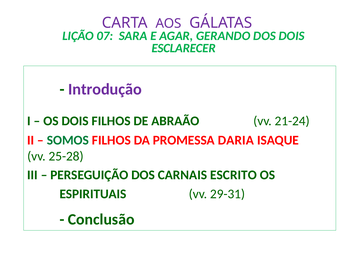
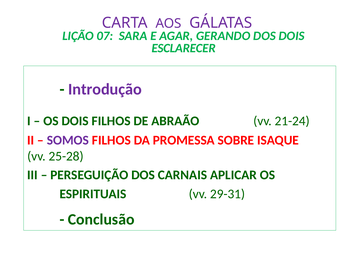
SOMOS colour: green -> purple (68, 140)
DARIA: DARIA -> SOBRE (236, 140)
ESCRITO: ESCRITO -> APLICAR (233, 175)
